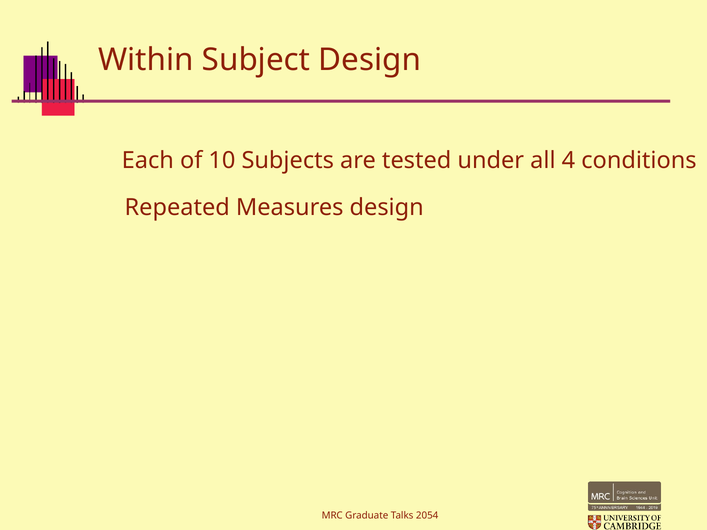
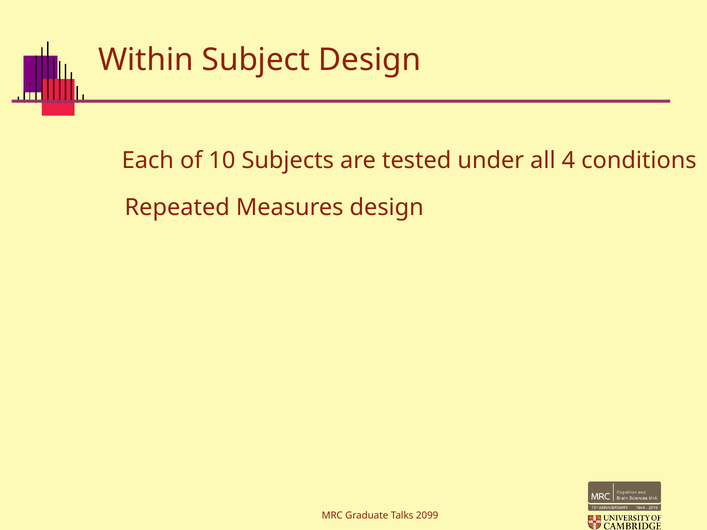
2054: 2054 -> 2099 (427, 516)
